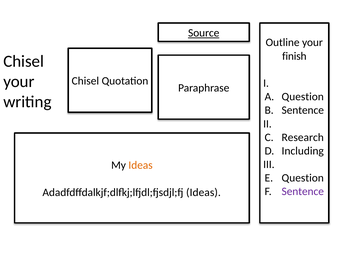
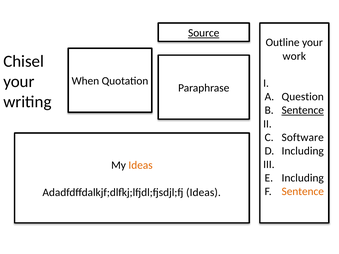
finish: finish -> work (294, 56)
Chisel: Chisel -> When (85, 81)
Sentence underline: none -> present (303, 110)
Research: Research -> Software (303, 137)
Question: Question -> Including (303, 178)
Sentence colour: purple -> orange (303, 192)
